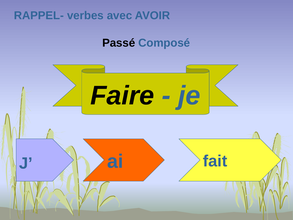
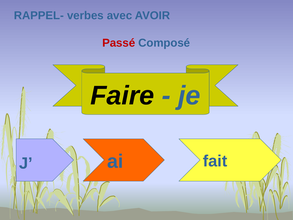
Passé colour: black -> red (119, 43)
